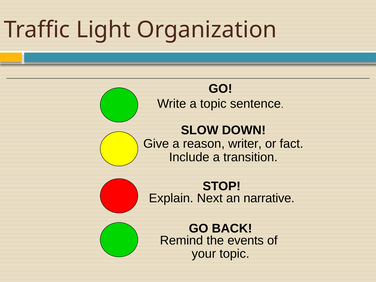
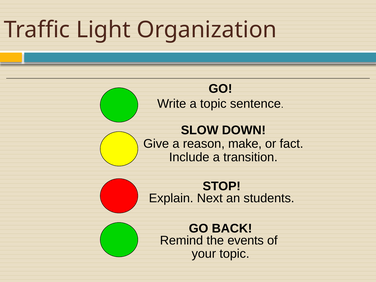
writer: writer -> make (245, 144)
narrative: narrative -> students (269, 198)
